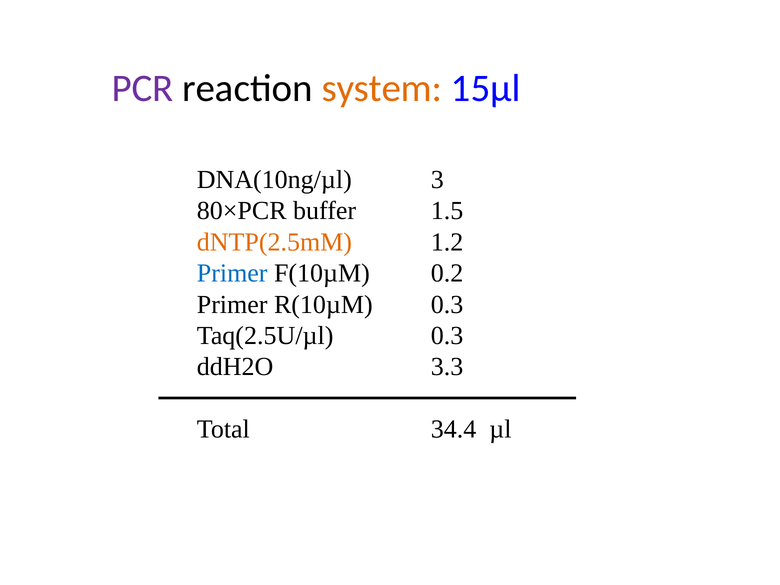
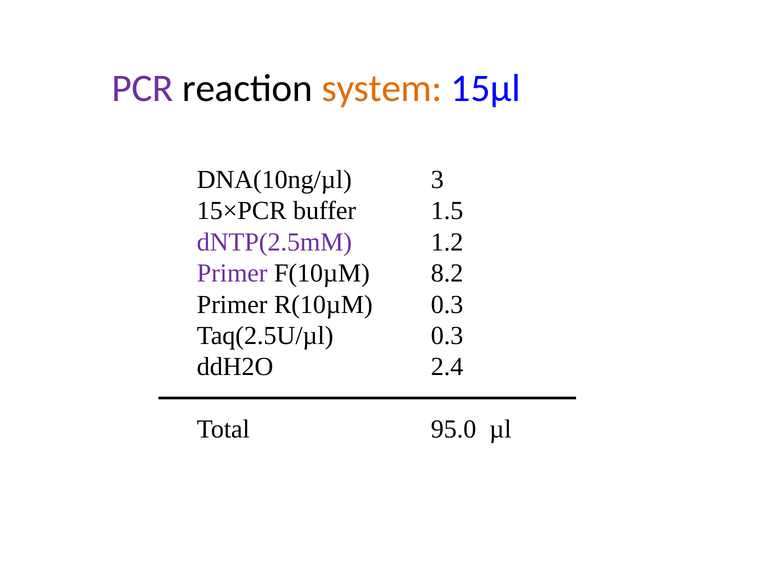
80×PCR: 80×PCR -> 15×PCR (242, 211)
dNTP(2.5mM colour: orange -> purple (274, 242)
Primer colour: blue -> purple (232, 273)
0.2: 0.2 -> 8.2 (447, 273)
3.3: 3.3 -> 2.4 (447, 367)
34.4: 34.4 -> 95.0 (454, 429)
